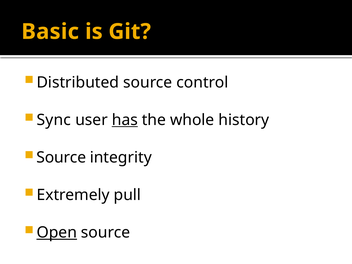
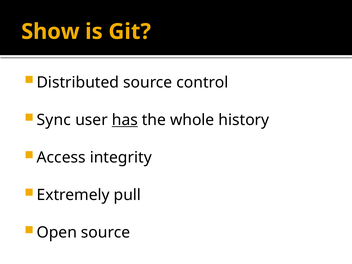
Basic: Basic -> Show (50, 32)
Source: Source -> Access (61, 157)
Open underline: present -> none (57, 233)
